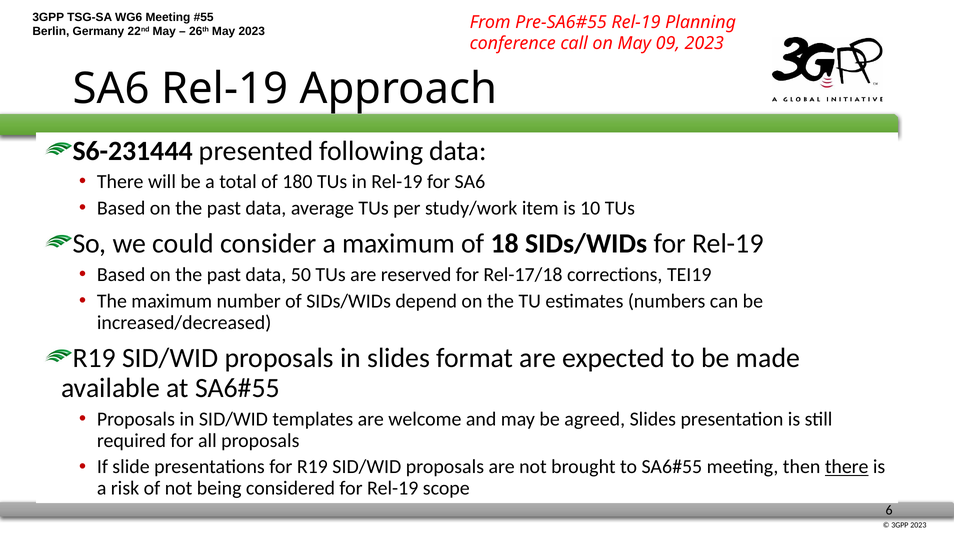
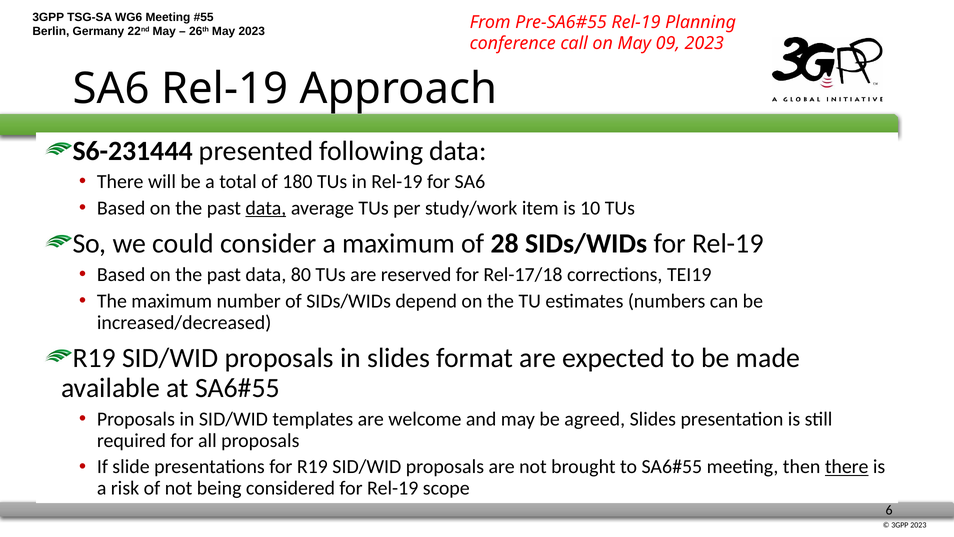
data underline: none -> present (266, 208)
18: 18 -> 28 (505, 244)
50: 50 -> 80 (301, 274)
